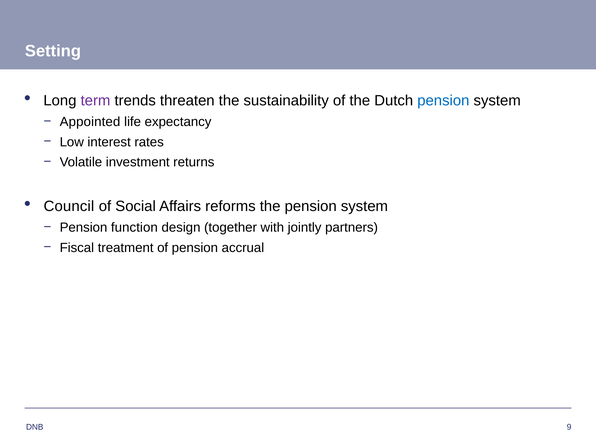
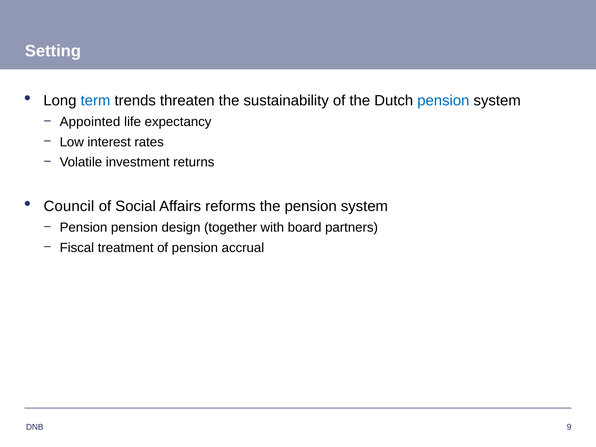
term colour: purple -> blue (96, 101)
Pension function: function -> pension (134, 228)
jointly: jointly -> board (305, 228)
